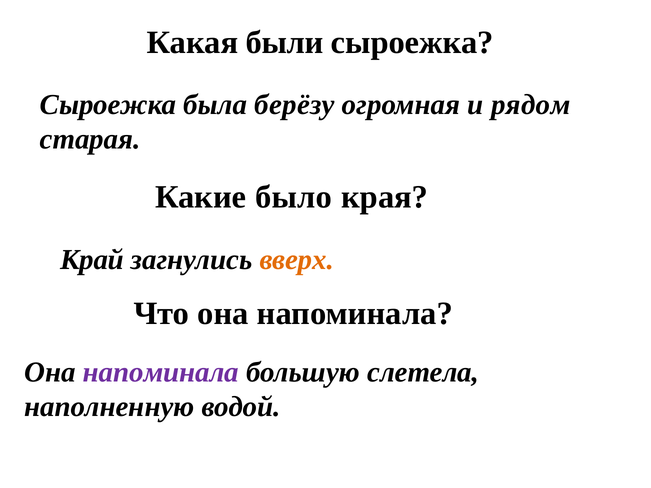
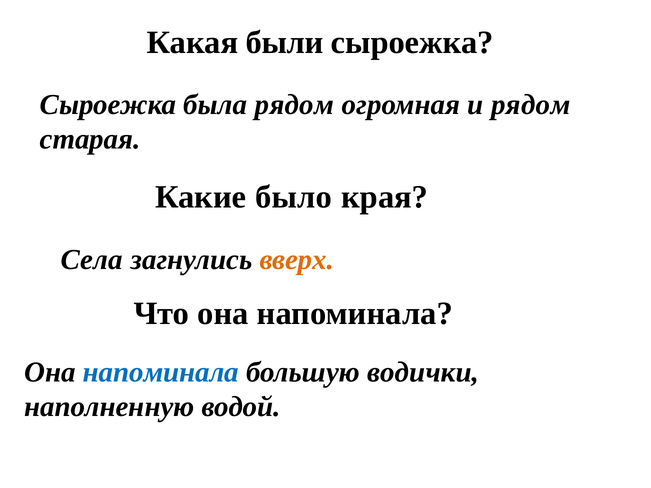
была берёзу: берёзу -> рядом (294, 105)
Край: Край -> Села (92, 260)
напоминала colour: purple -> blue (161, 372)
слетела: слетела -> водички (423, 372)
